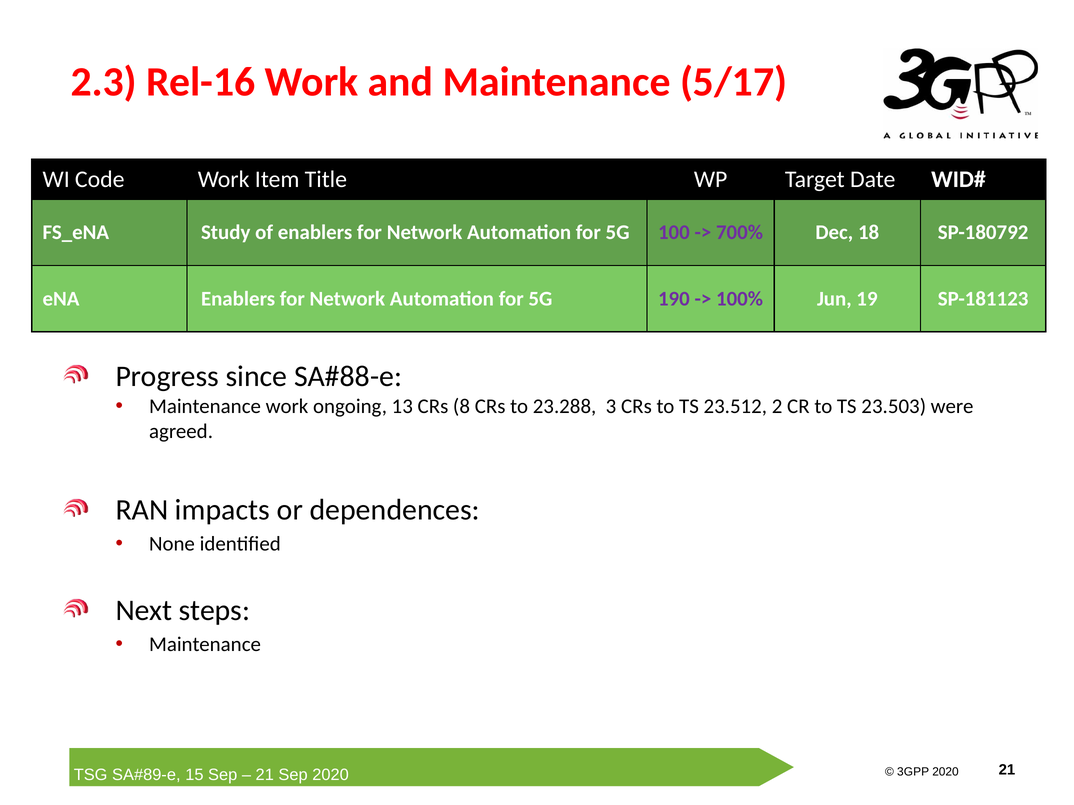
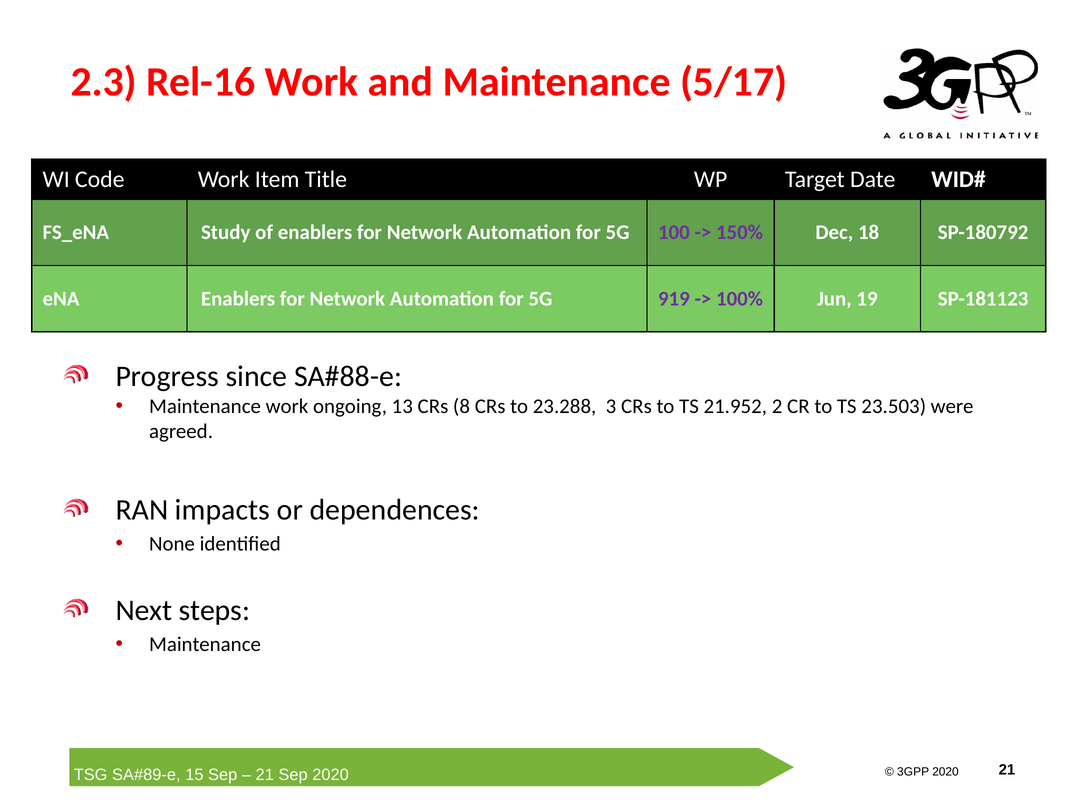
700%: 700% -> 150% (740, 233)
190: 190 -> 919 (674, 299)
23.512: 23.512 -> 21.952 (735, 407)
